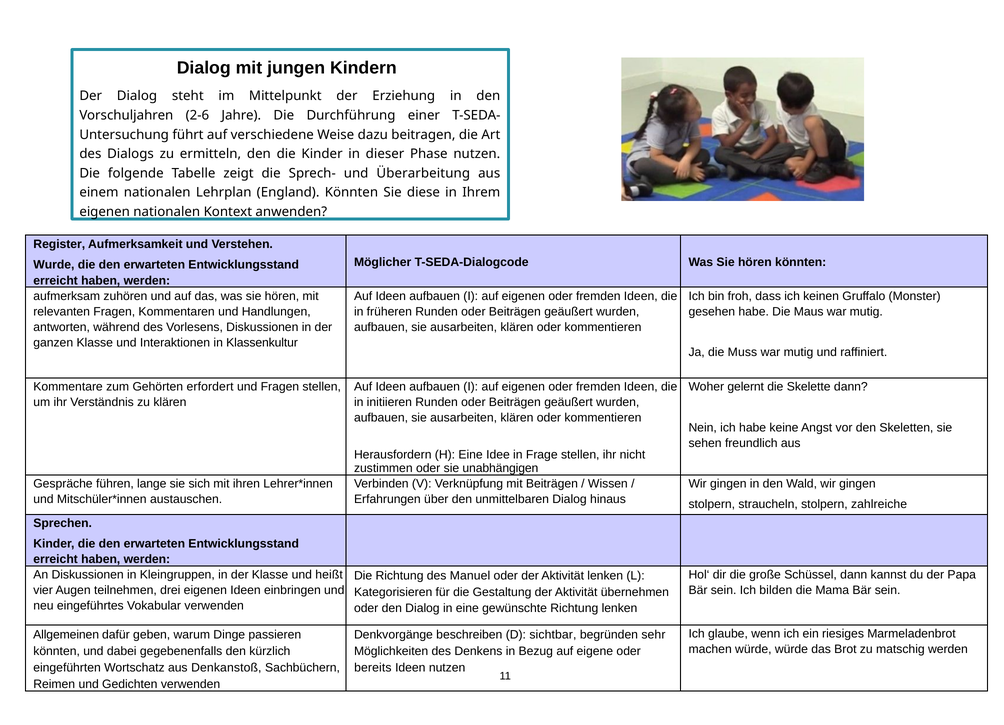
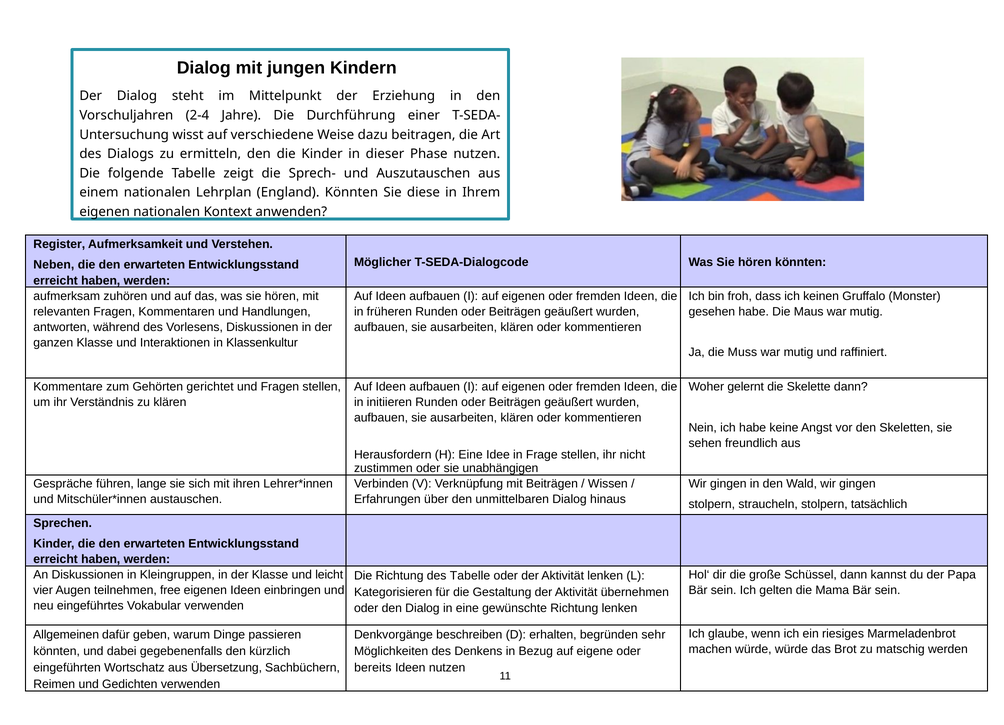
2-6: 2-6 -> 2-4 (197, 115)
führt: führt -> wisst (188, 135)
Überarbeitung: Überarbeitung -> Auszutauschen (423, 173)
Wurde: Wurde -> Neben (54, 265)
erfordert: erfordert -> gerichtet (210, 387)
zahlreiche: zahlreiche -> tatsächlich (879, 505)
heißt: heißt -> leicht (329, 575)
des Manuel: Manuel -> Tabelle (470, 576)
drei: drei -> free (170, 591)
bilden: bilden -> gelten (776, 591)
sichtbar: sichtbar -> erhalten (553, 635)
Denkanstoß: Denkanstoß -> Übersetzung (226, 668)
